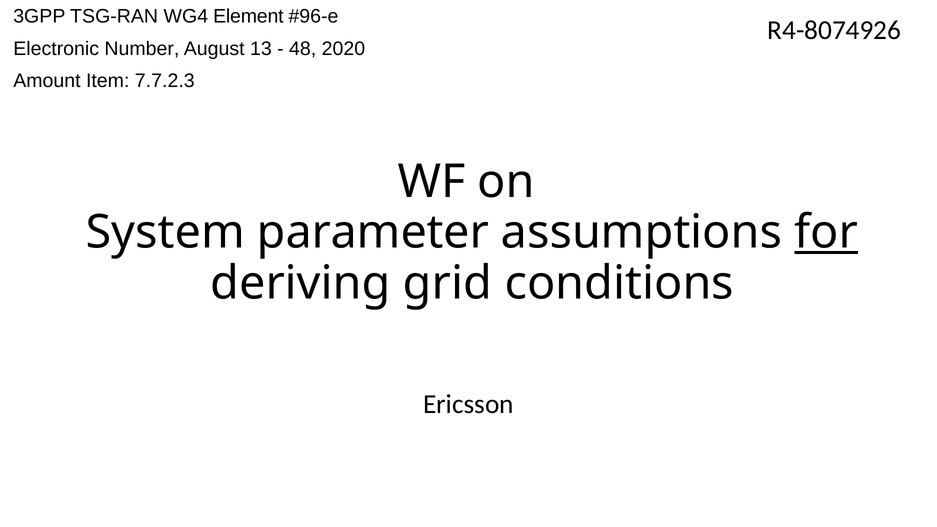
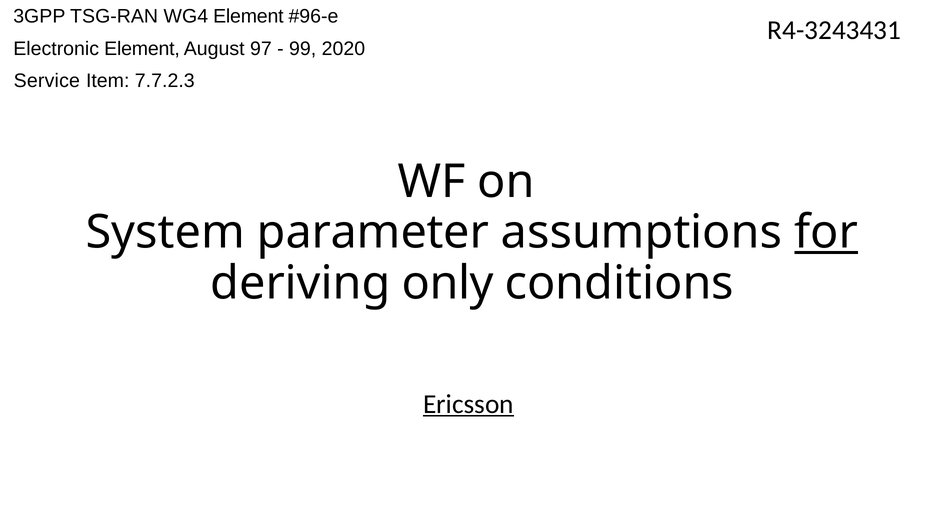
R4-8074926: R4-8074926 -> R4-3243431 (834, 30)
Electronic Number: Number -> Element (142, 49)
13: 13 -> 97 (261, 49)
48: 48 -> 99 (303, 49)
Amount: Amount -> Service (47, 81)
grid: grid -> only (448, 283)
Ericsson underline: none -> present (469, 404)
